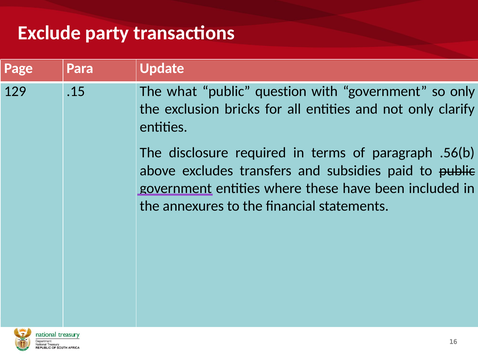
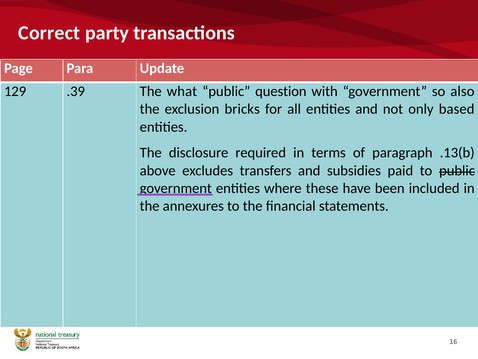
Exclude: Exclude -> Correct (49, 33)
.15: .15 -> .39 (76, 91)
so only: only -> also (462, 91)
clarify: clarify -> based (457, 109)
.56(b: .56(b -> .13(b (457, 153)
